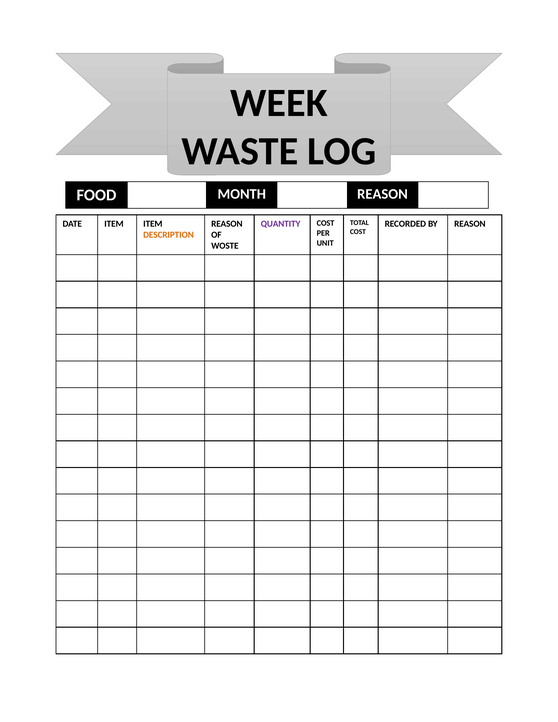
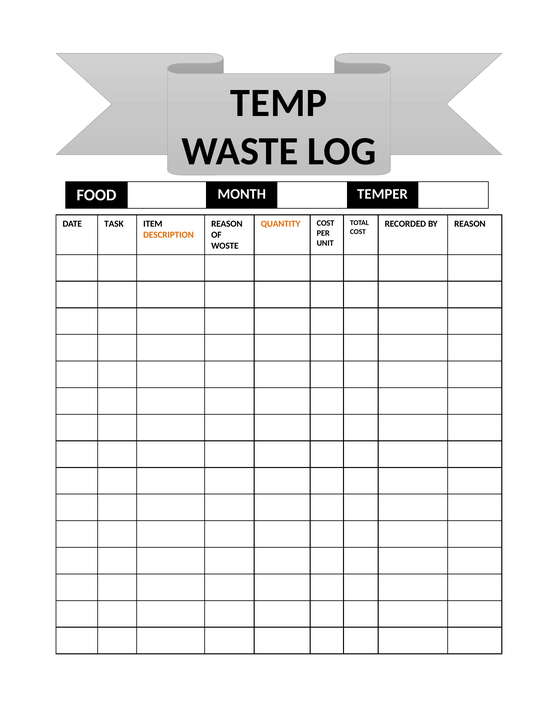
WEEK: WEEK -> TEMP (279, 103)
MONTH REASON: REASON -> TEMPER (382, 194)
DATE ITEM: ITEM -> TASK (114, 224)
QUANTITY colour: purple -> orange (281, 224)
